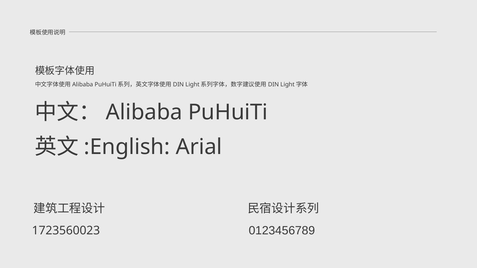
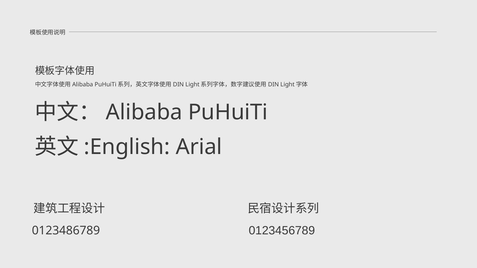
1723560023: 1723560023 -> 0123486789 (66, 231)
